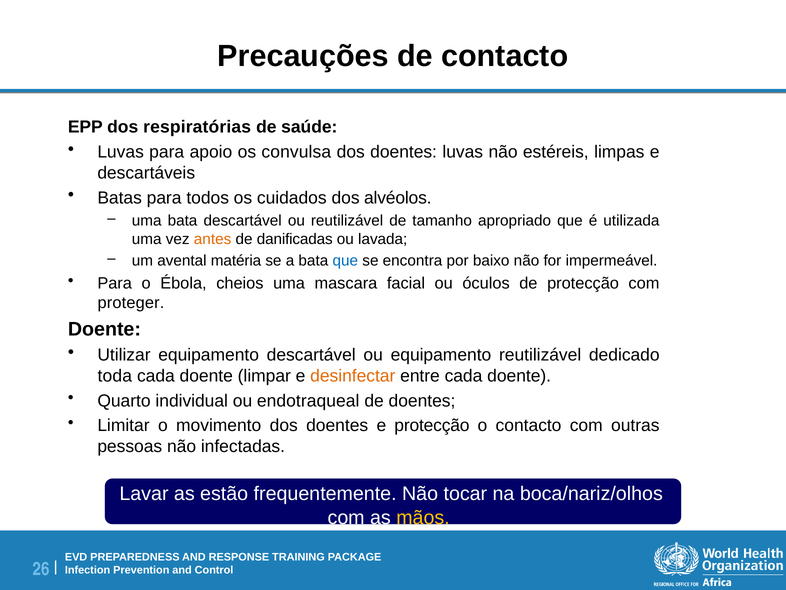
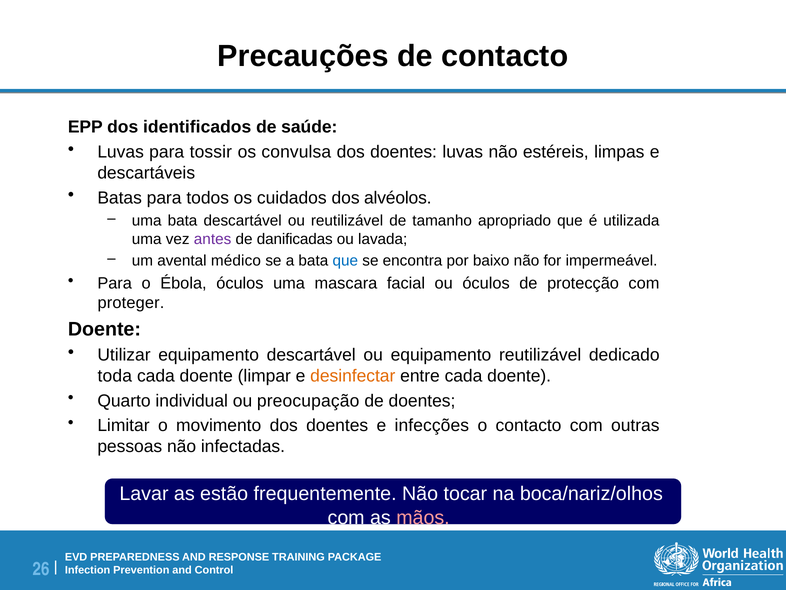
respiratórias: respiratórias -> identificados (197, 127)
apoio: apoio -> tossir (211, 152)
antes colour: orange -> purple (213, 239)
matéria: matéria -> médico (236, 260)
Ébola cheios: cheios -> óculos (240, 283)
endotraqueal: endotraqueal -> preocupação (308, 400)
e protecção: protecção -> infecções (432, 425)
mãos colour: yellow -> pink (423, 517)
